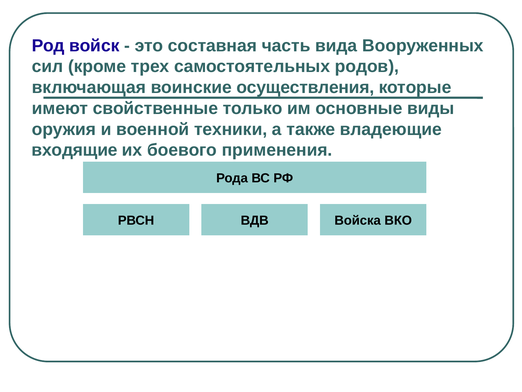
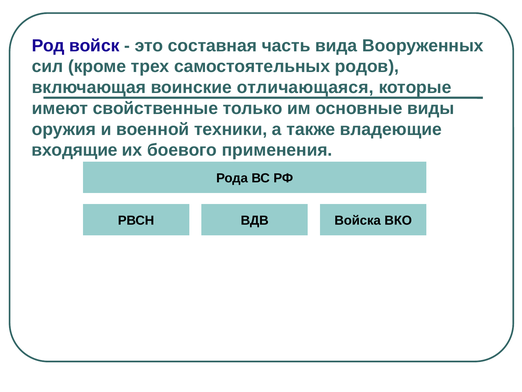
осуществления: осуществления -> отличающаяся (305, 87)
